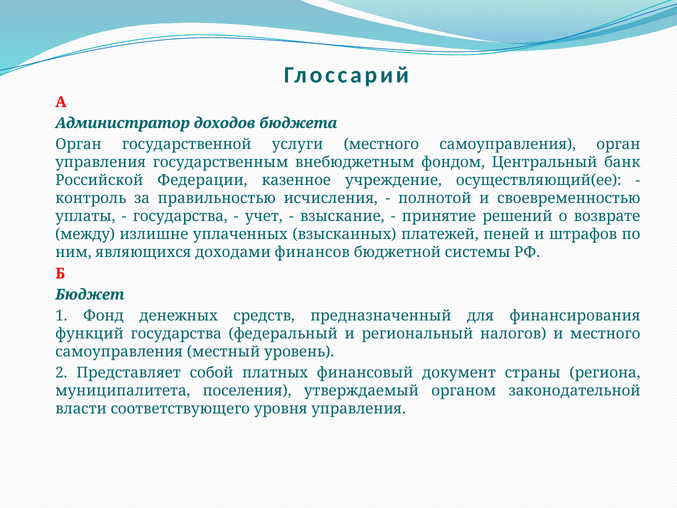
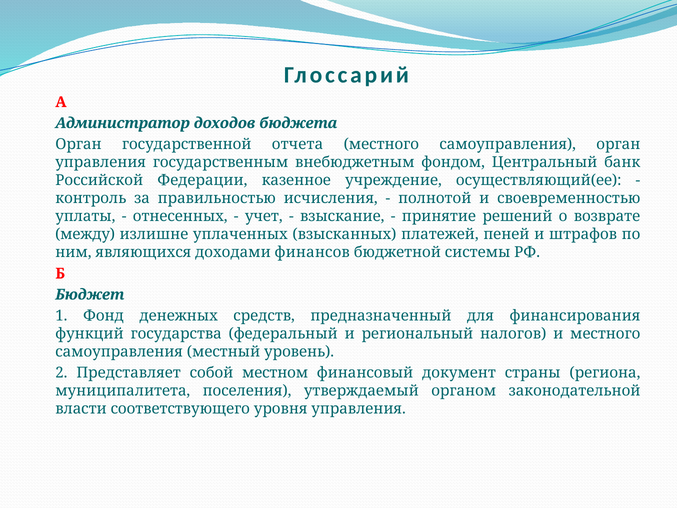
услуги: услуги -> отчета (298, 144)
государства: государства -> отнесенных (180, 216)
платных: платных -> местном (275, 373)
